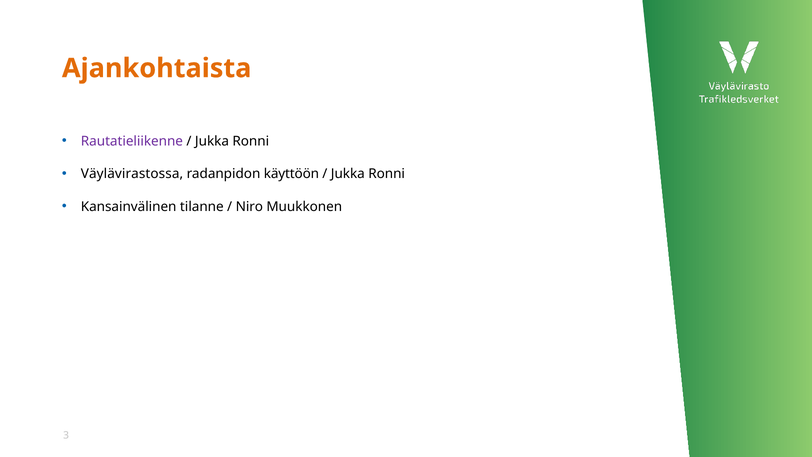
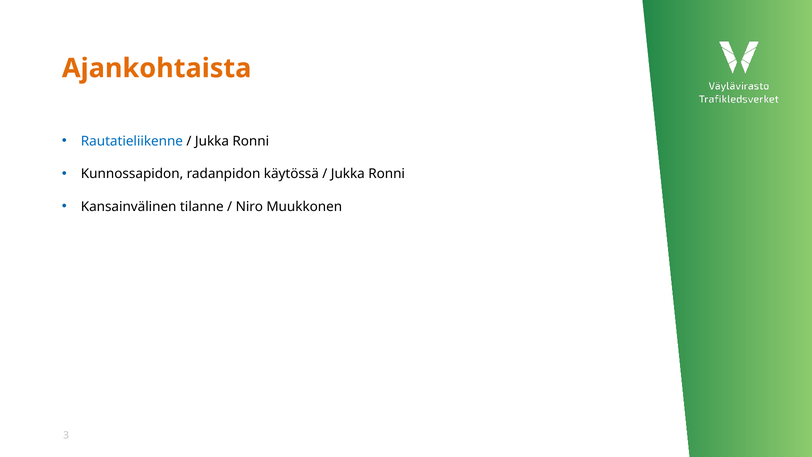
Rautatieliikenne colour: purple -> blue (132, 141)
Väylävirastossa: Väylävirastossa -> Kunnossapidon (132, 174)
käyttöön: käyttöön -> käytössä (291, 174)
